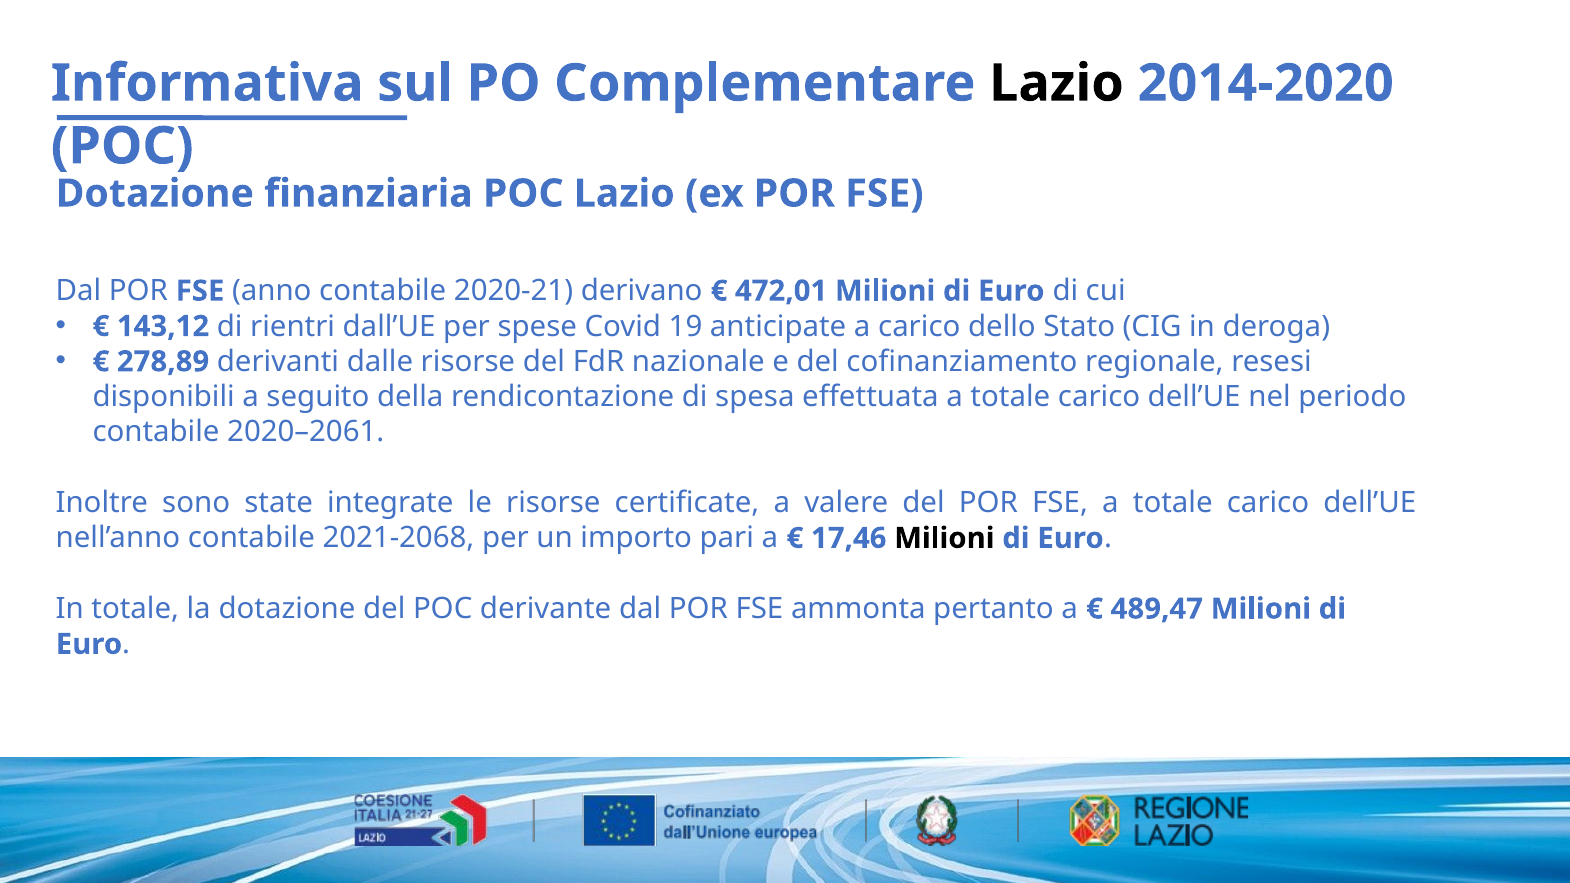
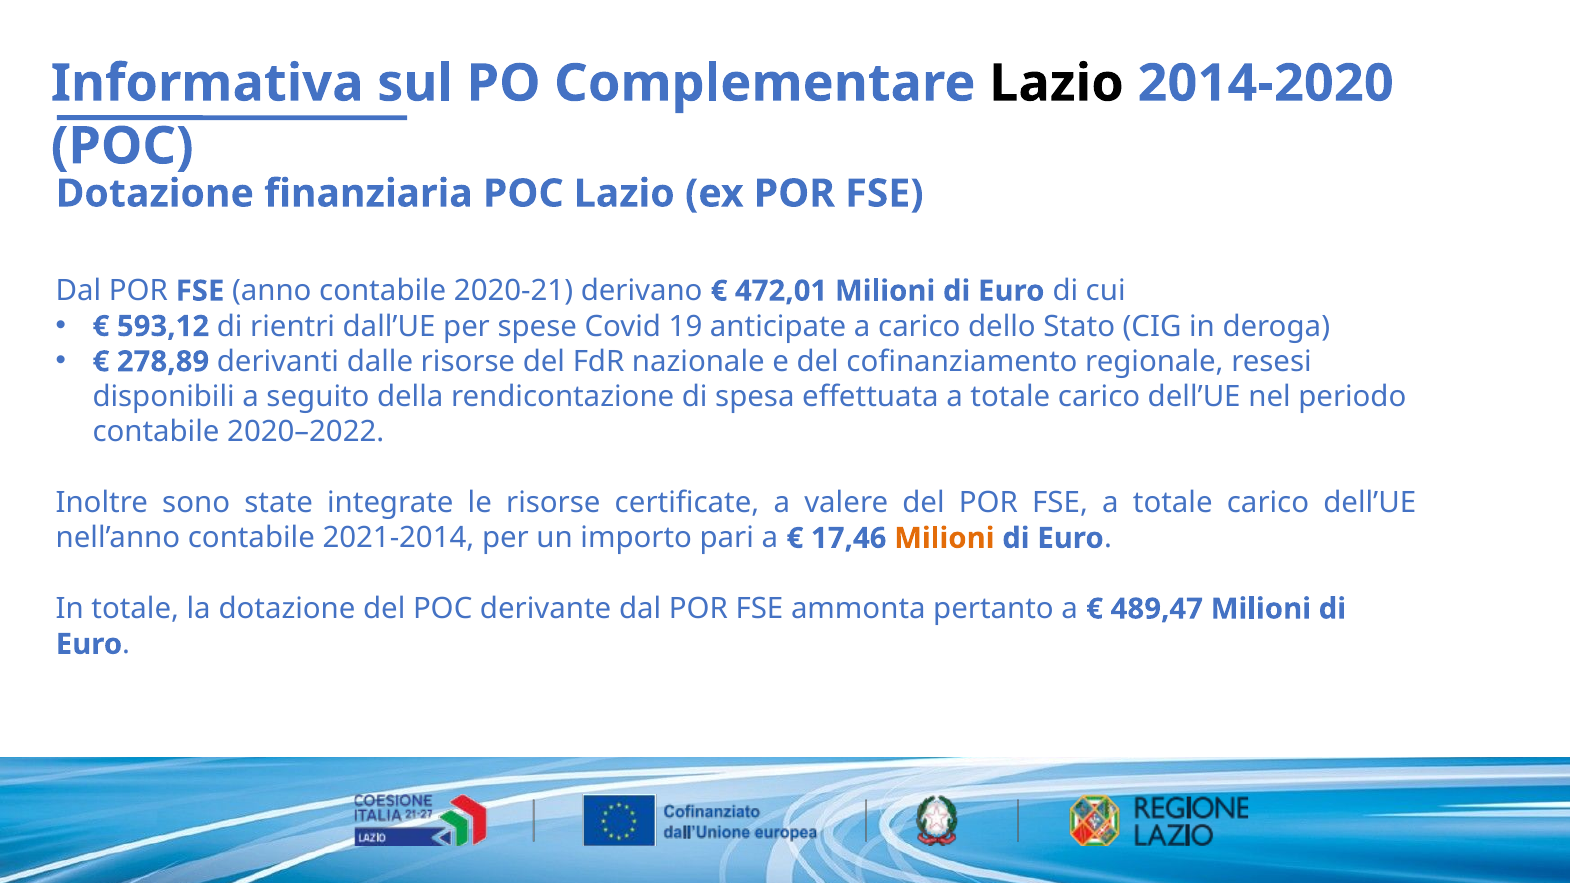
143,12: 143,12 -> 593,12 (163, 326)
2020–2061: 2020–2061 -> 2020–2022 (306, 432)
2021-2068: 2021-2068 -> 2021-2014 (398, 538)
Milioni colour: black -> orange (944, 538)
